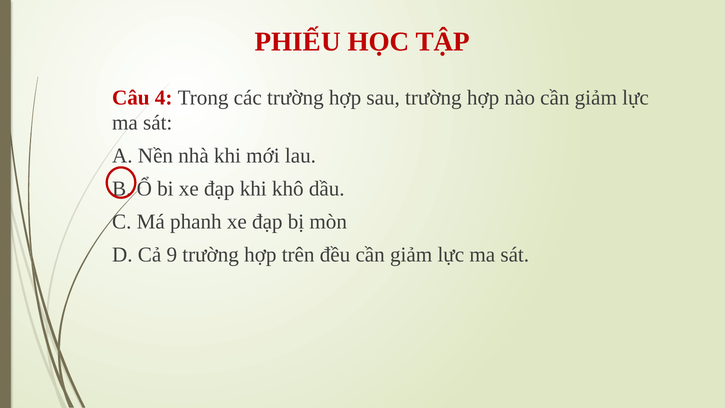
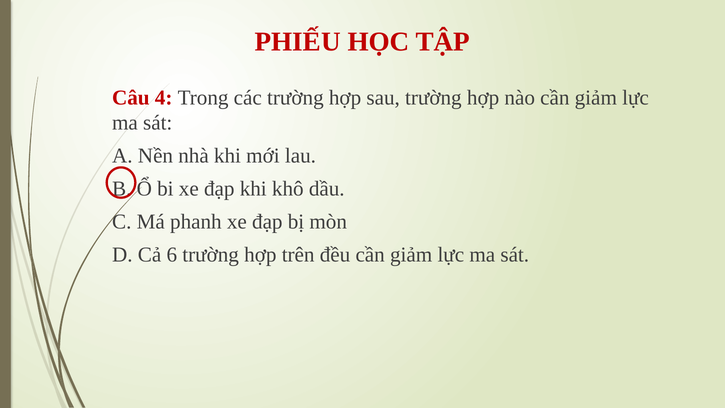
9: 9 -> 6 (172, 255)
